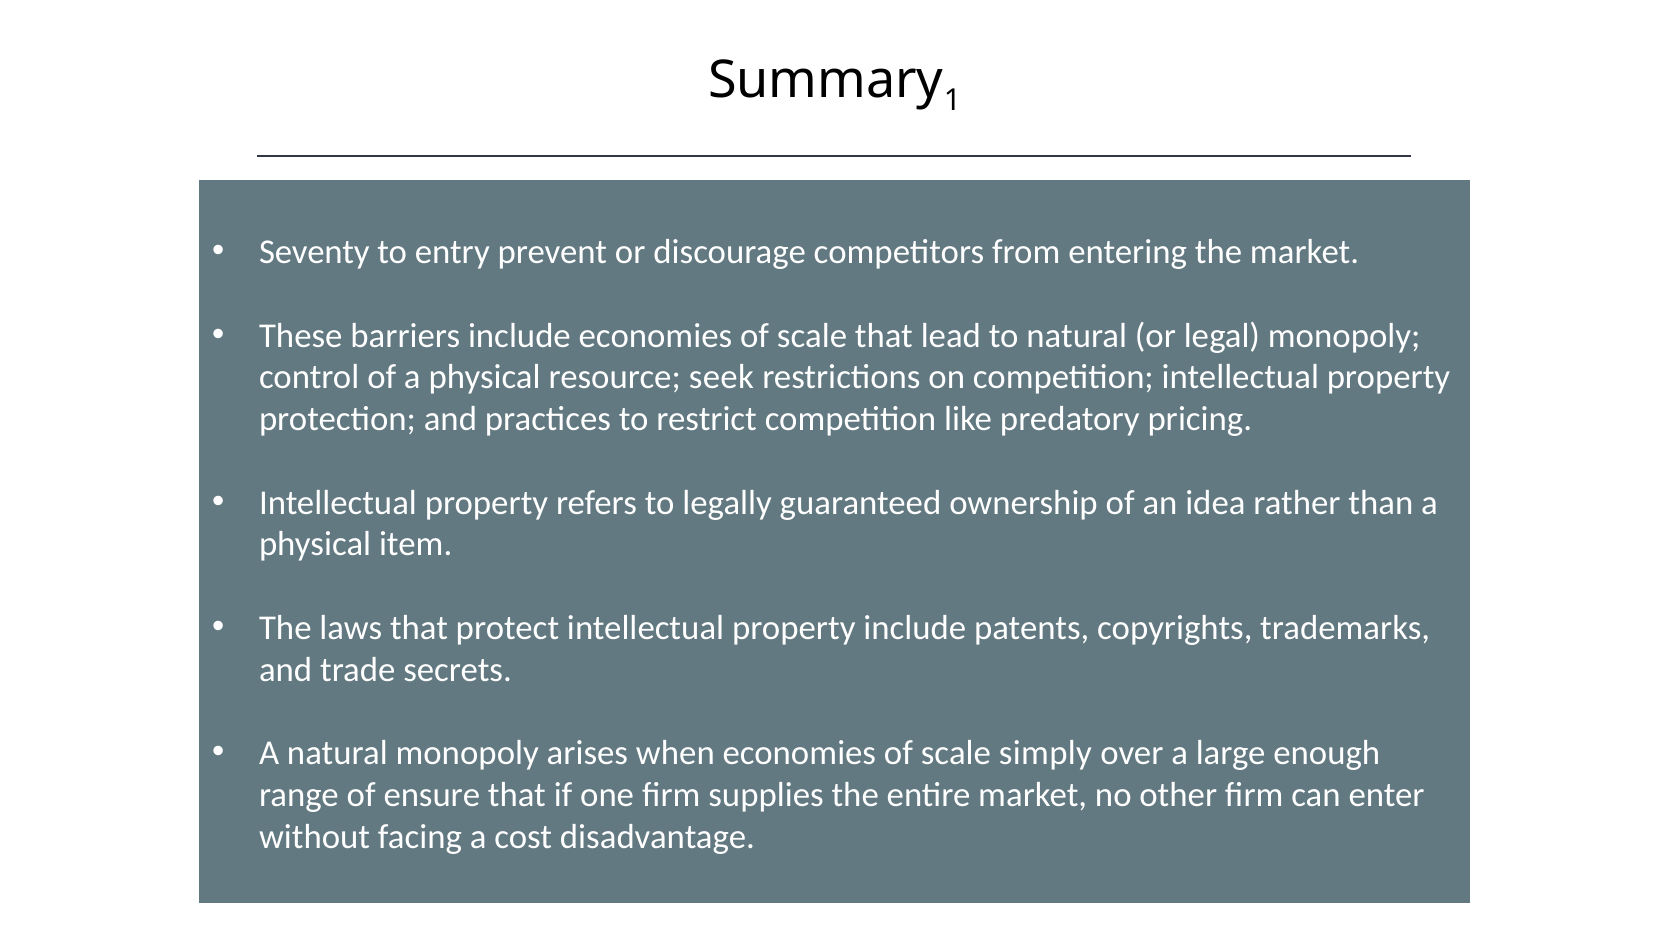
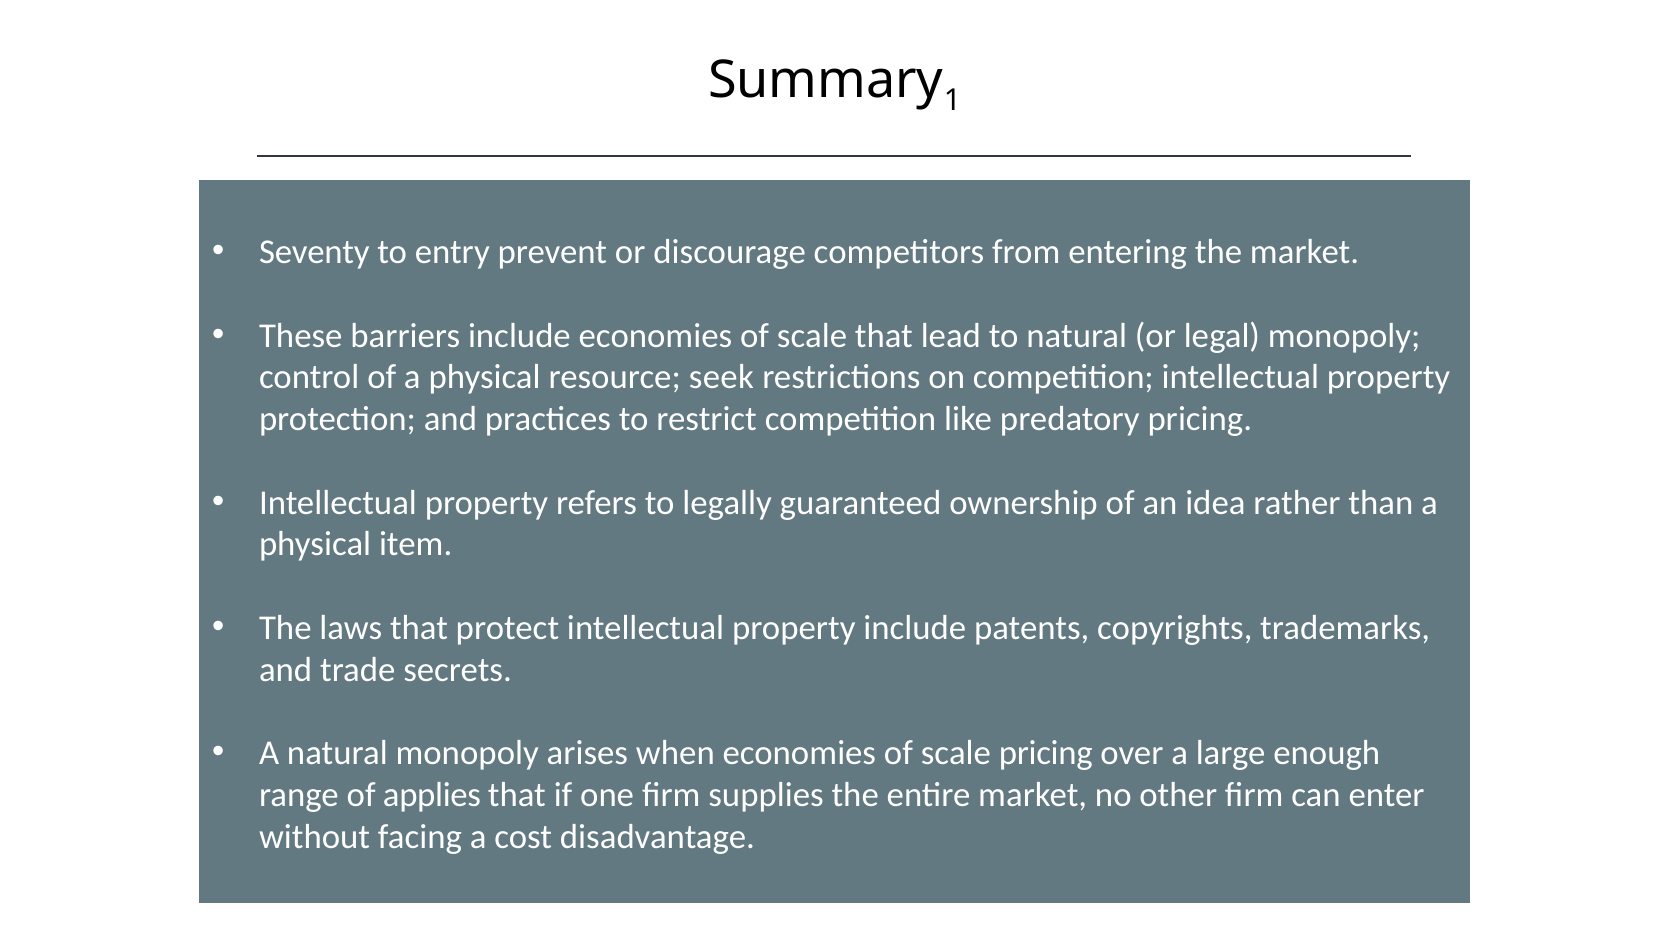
scale simply: simply -> pricing (1046, 753)
ensure: ensure -> applies (432, 795)
